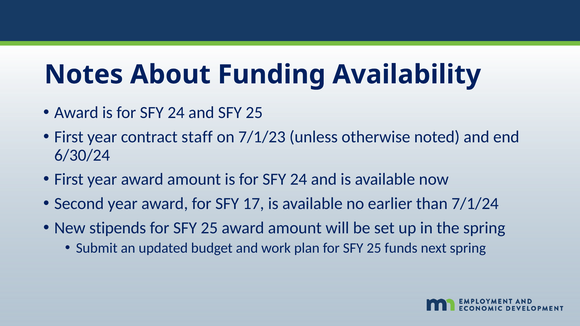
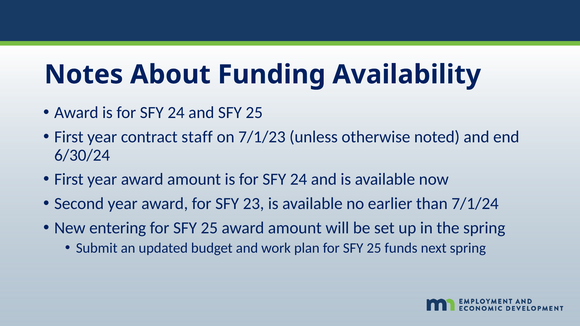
17: 17 -> 23 (254, 204)
stipends: stipends -> entering (118, 228)
